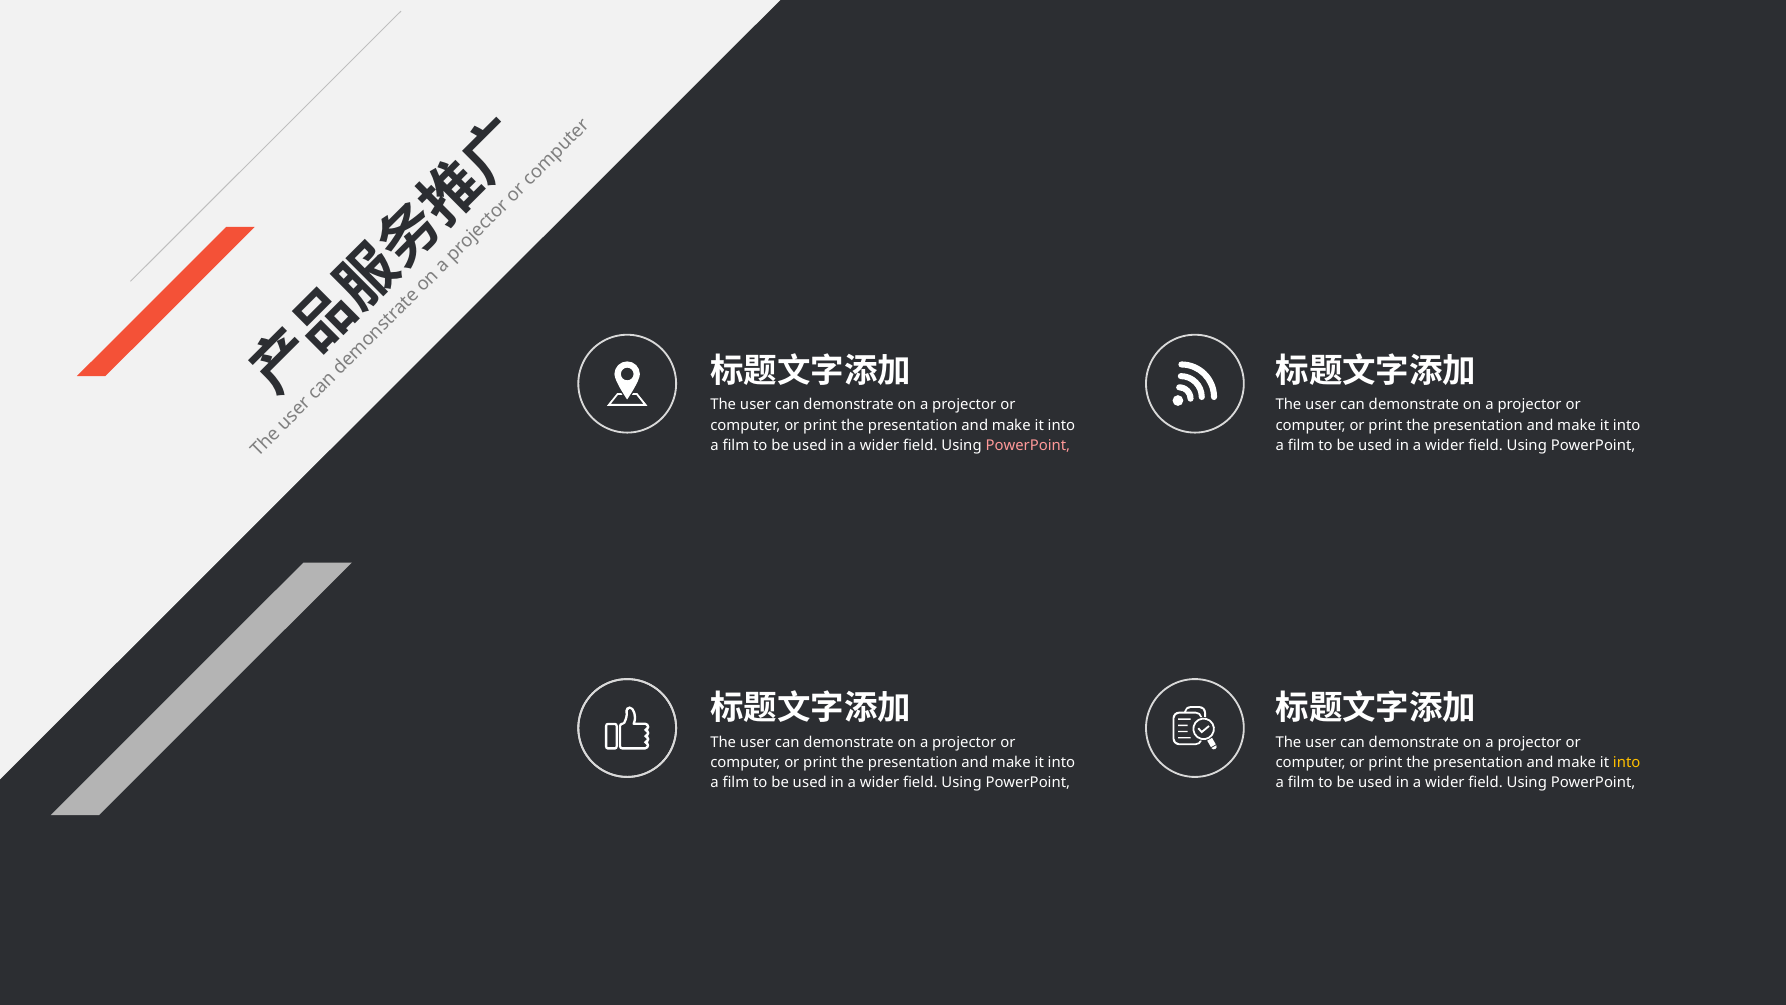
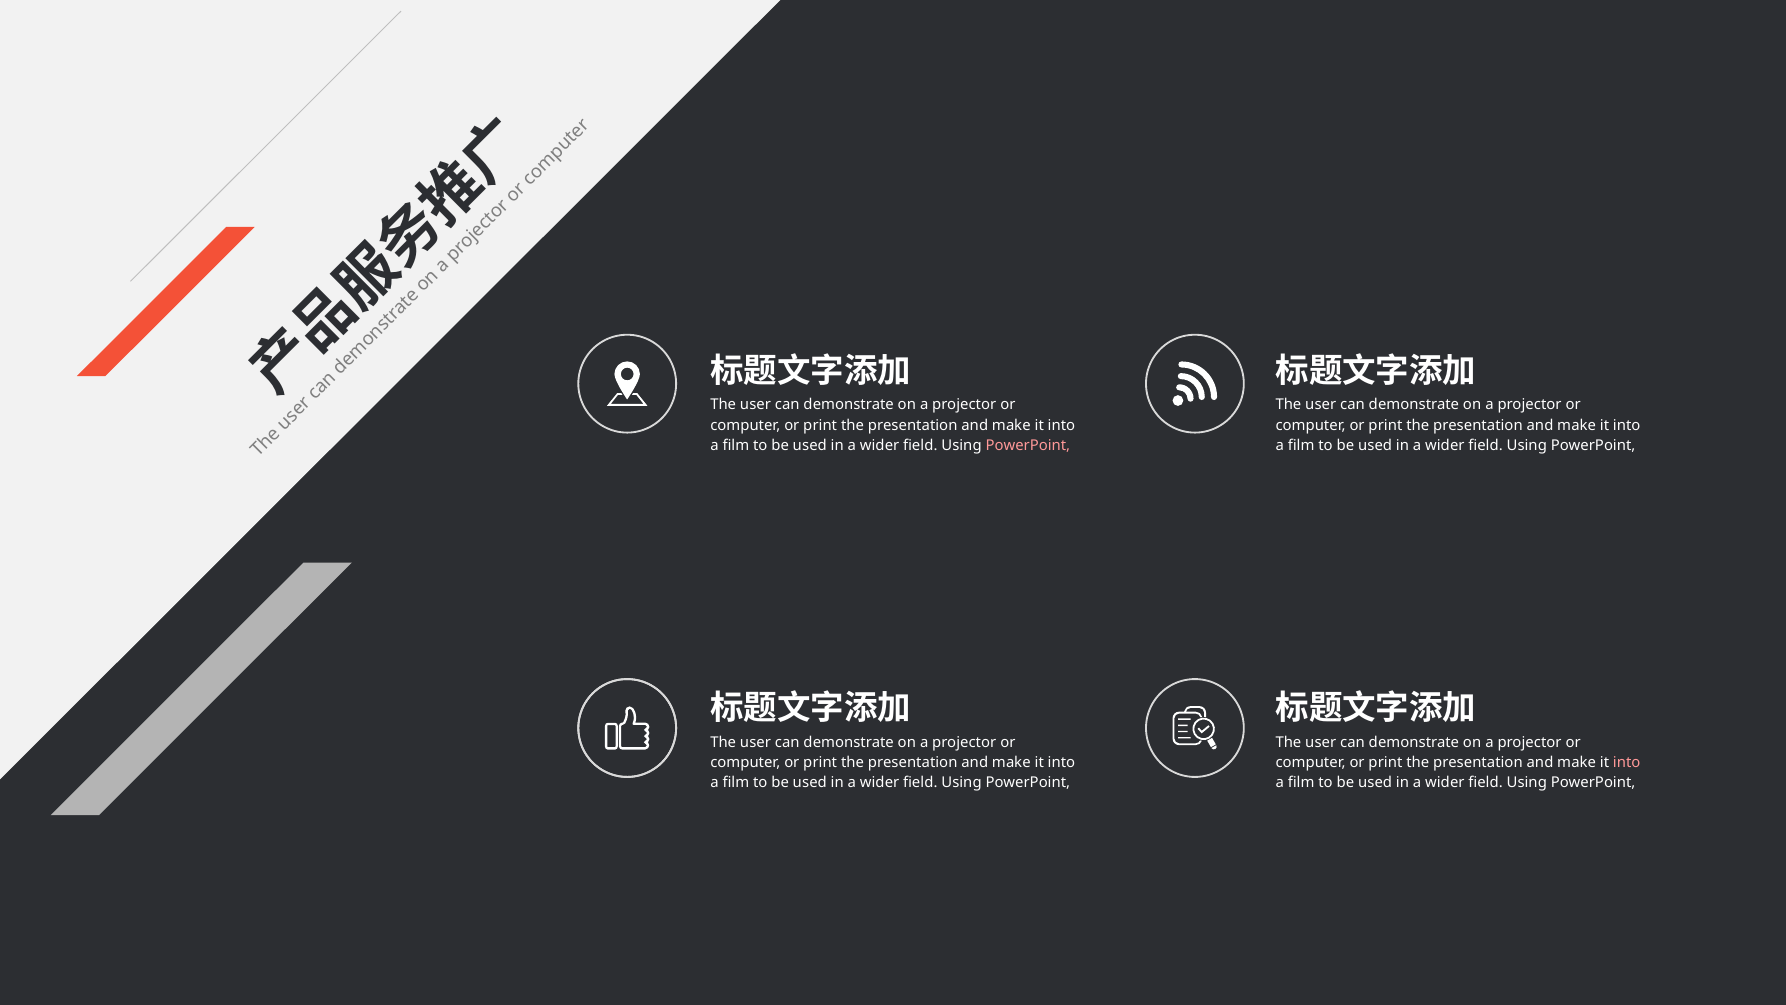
into colour: yellow -> pink (1627, 762)
